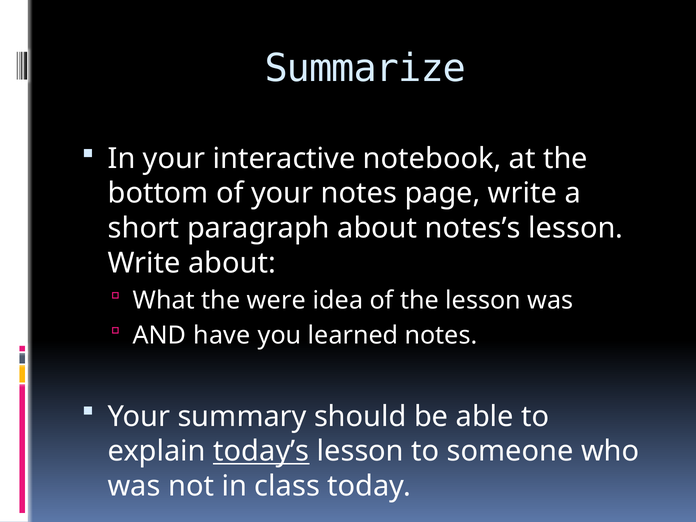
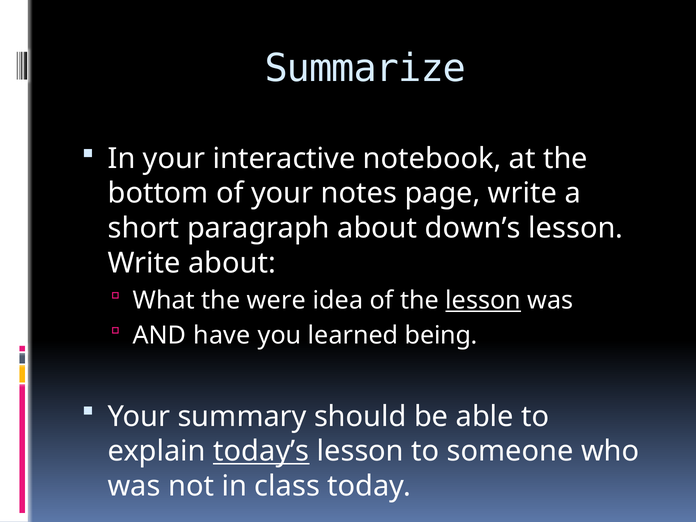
notes’s: notes’s -> down’s (473, 228)
lesson underline: none -> present (483, 300)
learned notes: notes -> being (441, 335)
